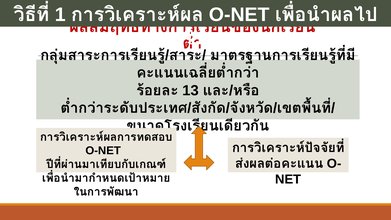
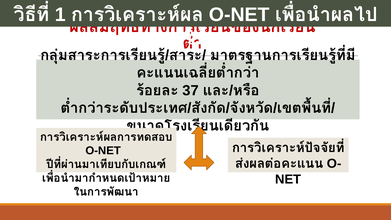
13: 13 -> 37 (191, 90)
